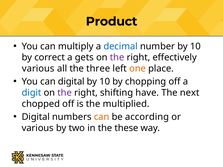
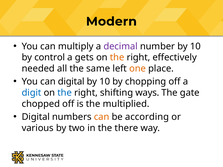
Product: Product -> Modern (111, 21)
decimal colour: blue -> purple (121, 46)
correct: correct -> control (50, 58)
the colour: purple -> orange (117, 58)
various: various -> needed (38, 69)
three: three -> same (98, 69)
the colour: purple -> blue (65, 93)
have: have -> ways (147, 93)
next: next -> gate (190, 93)
these: these -> there (126, 128)
